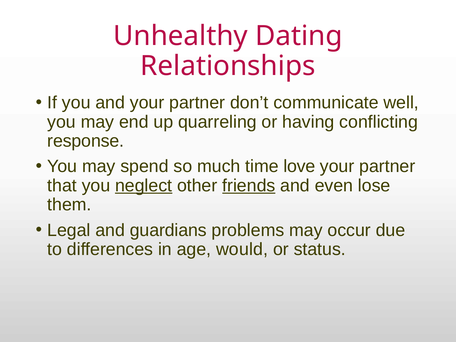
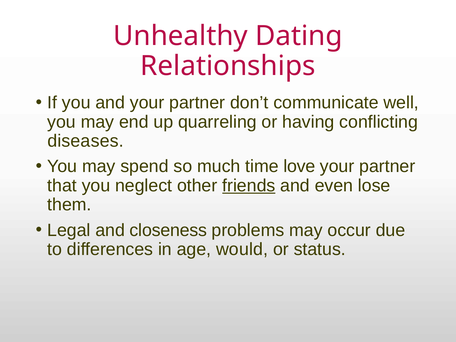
response: response -> diseases (86, 141)
neglect underline: present -> none (144, 186)
guardians: guardians -> closeness (168, 230)
